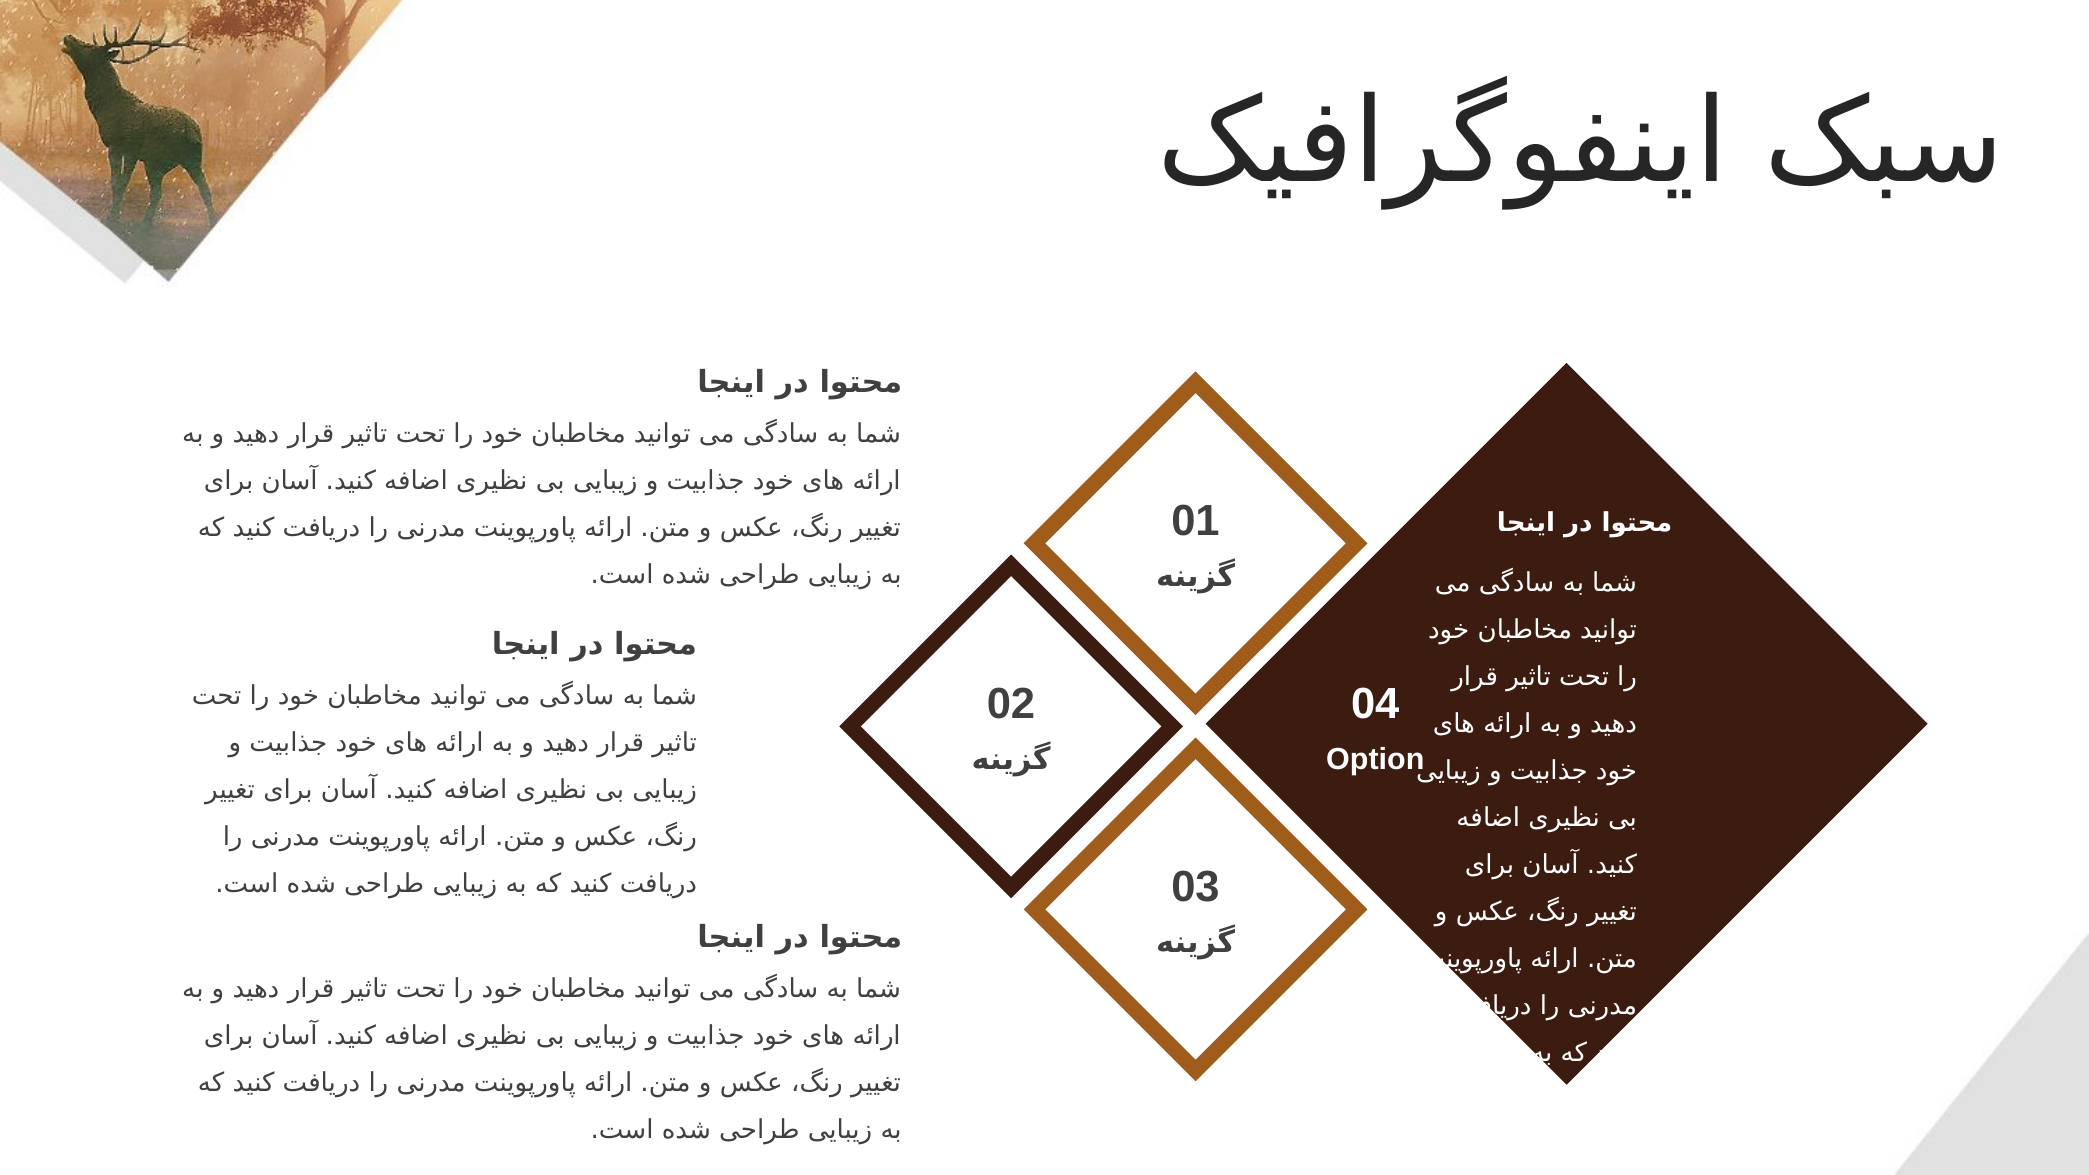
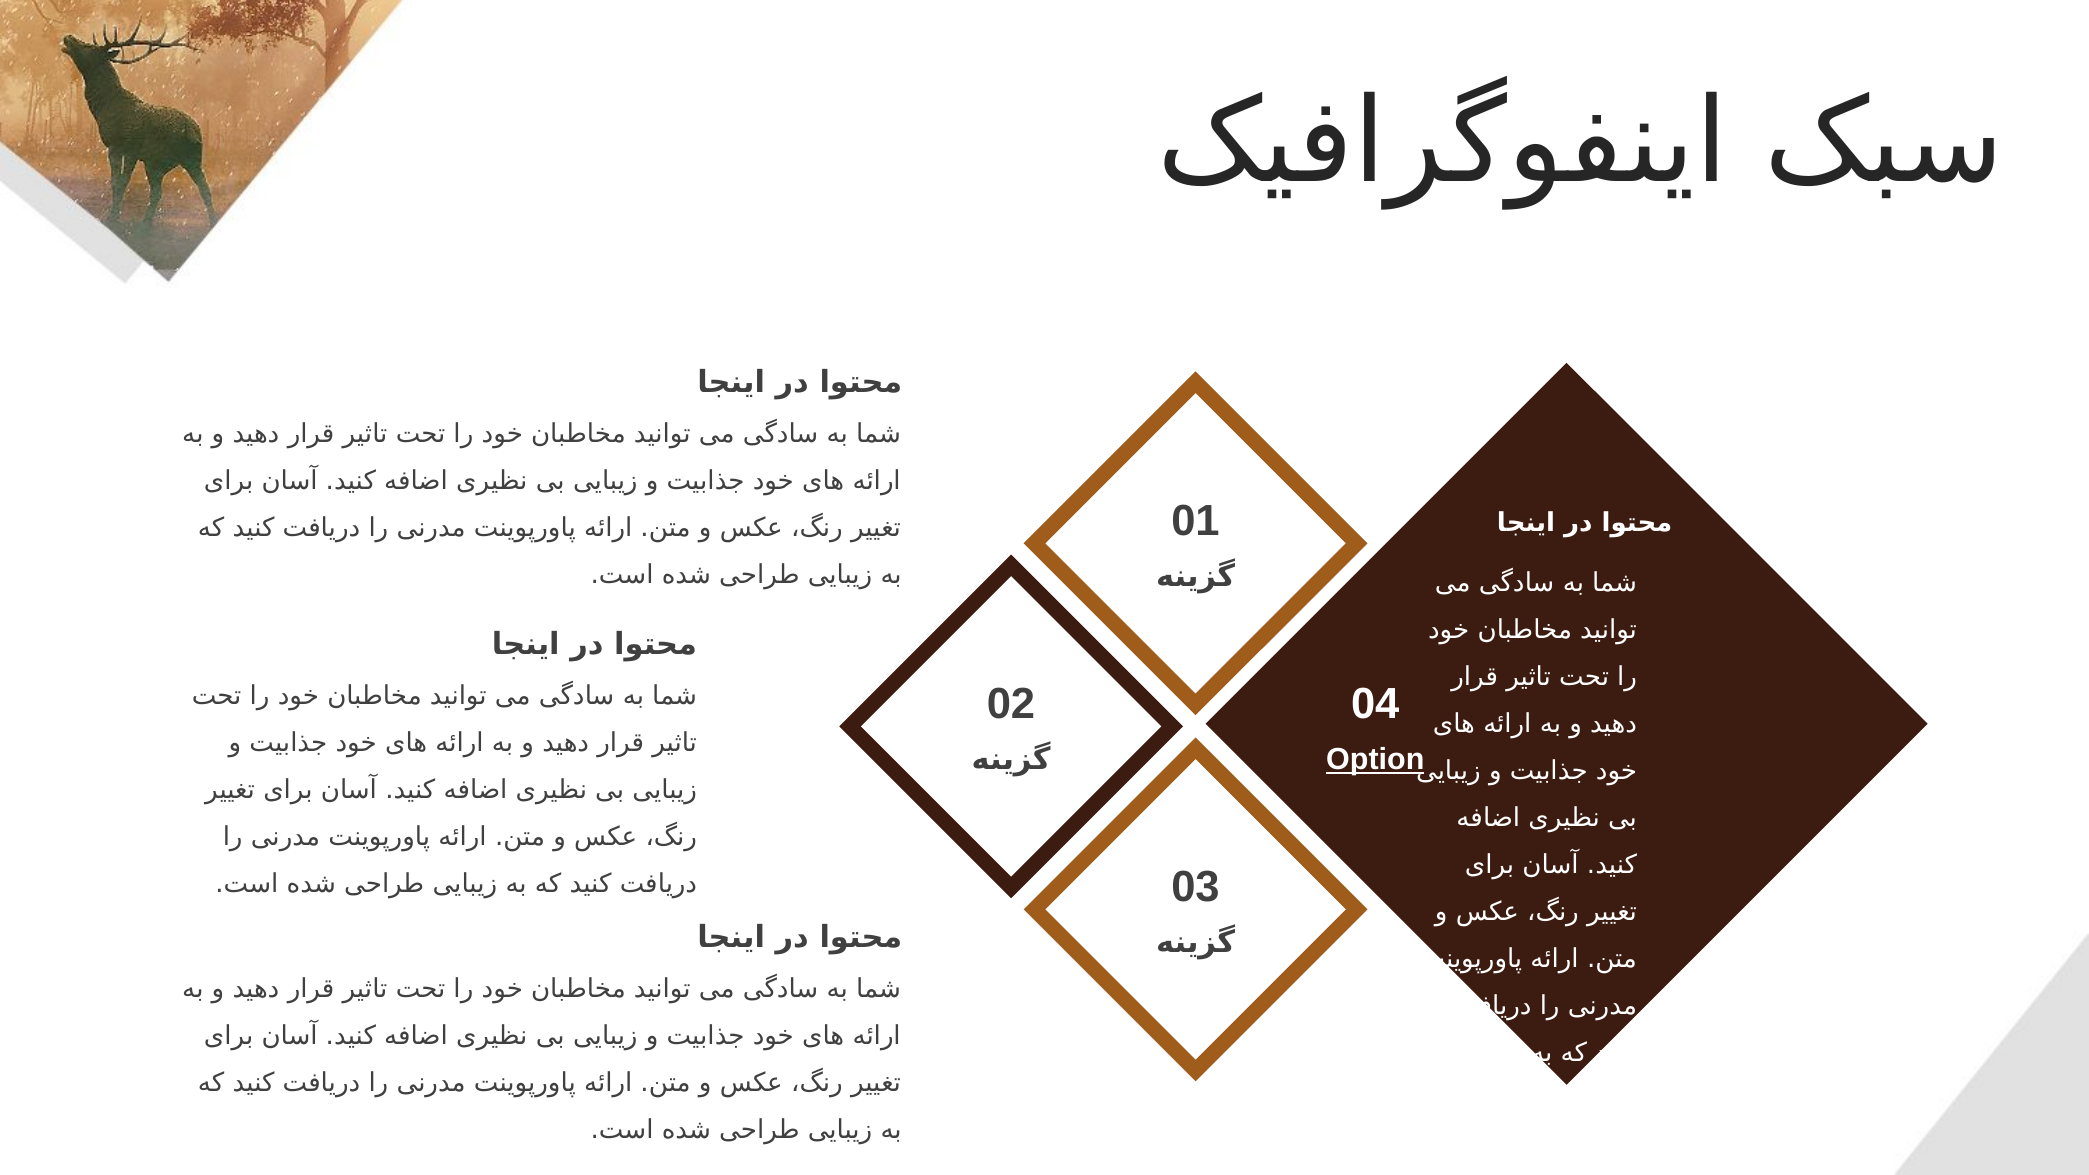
Option underline: none -> present (1375, 760)
